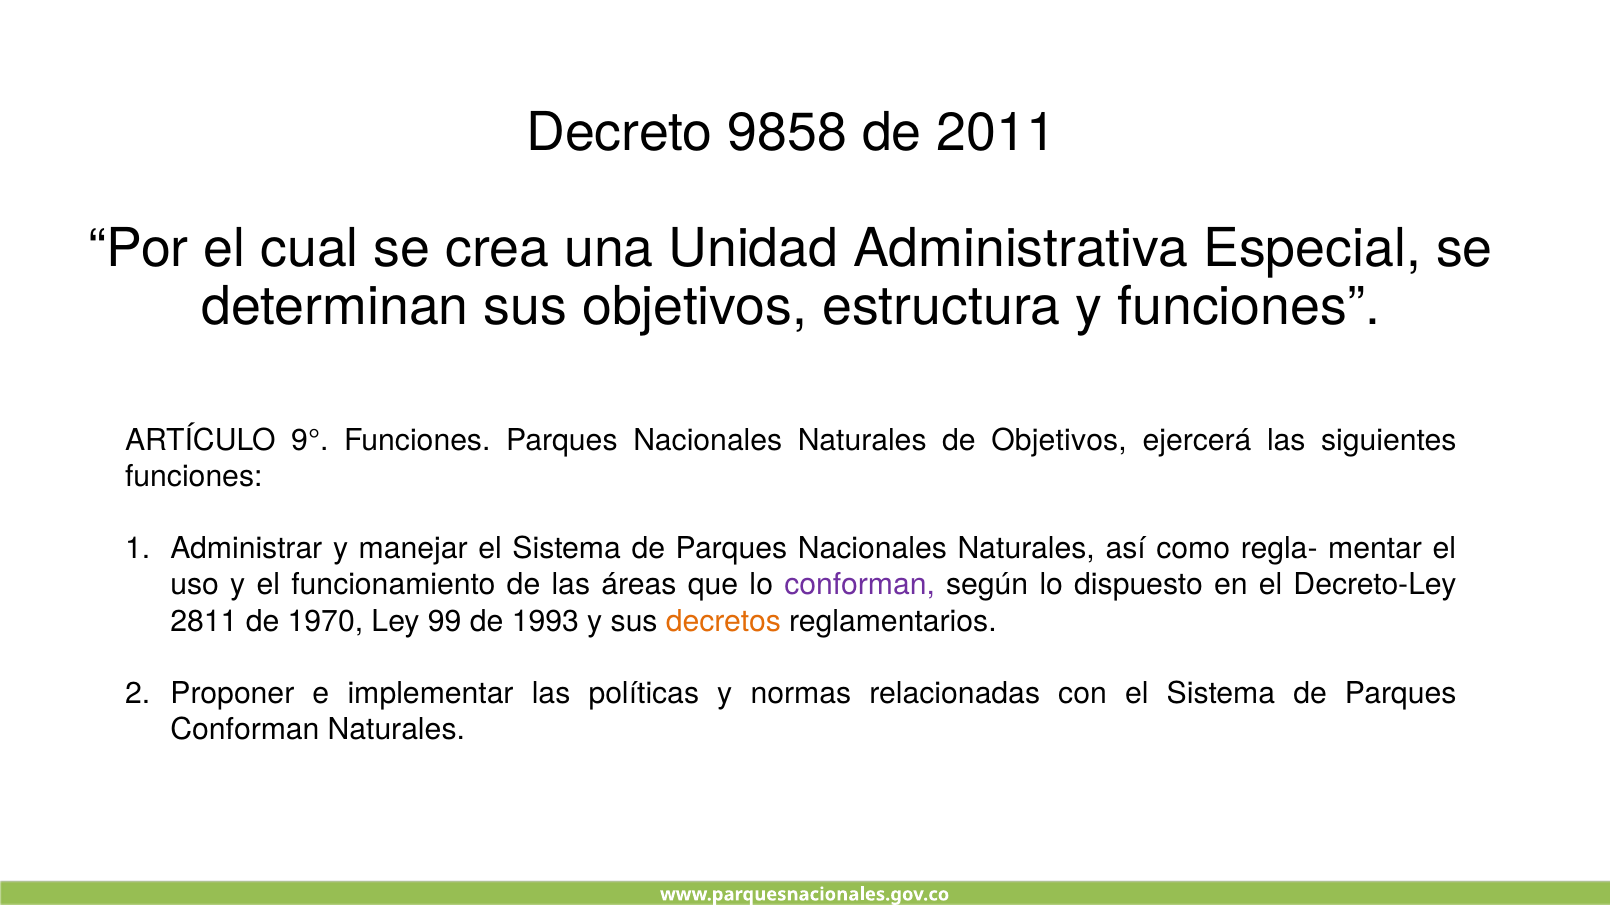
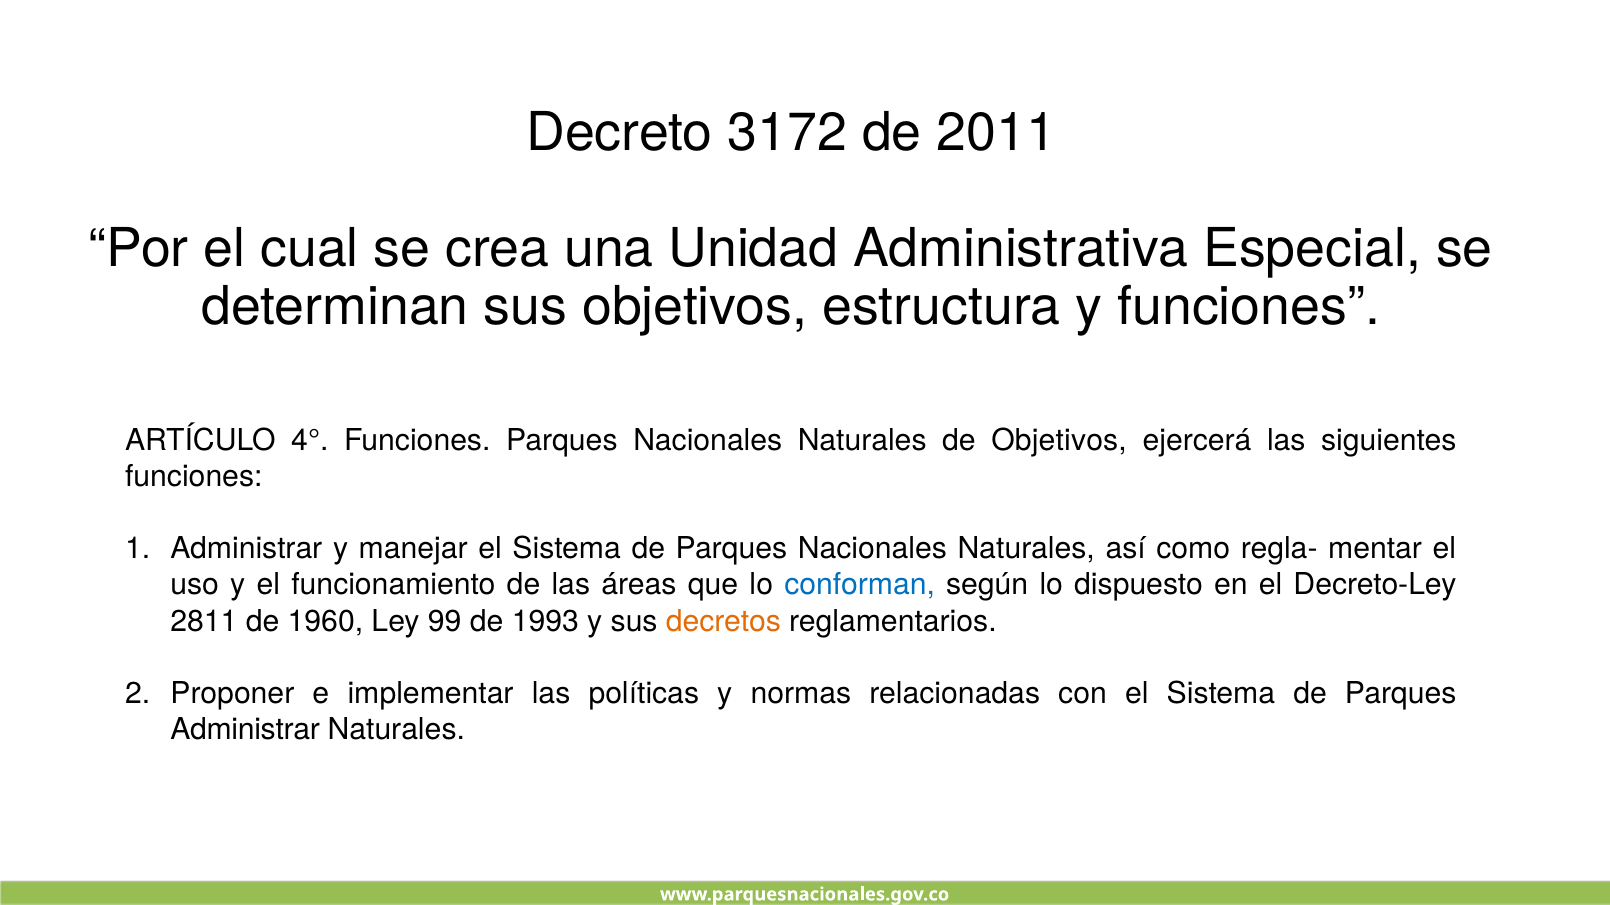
9858: 9858 -> 3172 (787, 133)
9°: 9° -> 4° (310, 441)
conforman colour: purple -> blue (860, 585)
1970: 1970 -> 1960 (325, 622)
Conforman: Conforman -> Administrar (245, 730)
